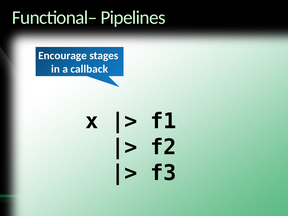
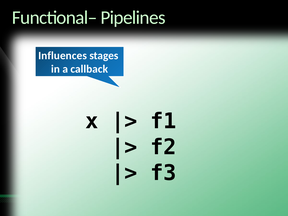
Encourage: Encourage -> Influences (63, 56)
